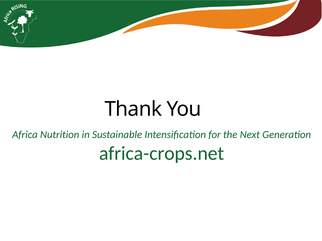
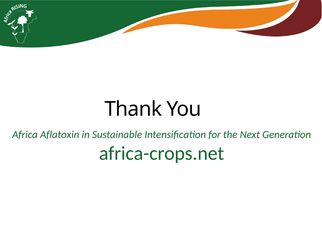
Nutrition: Nutrition -> Aflatoxin (60, 135)
